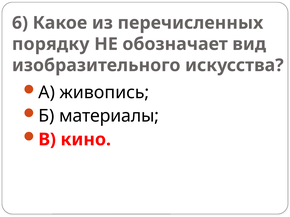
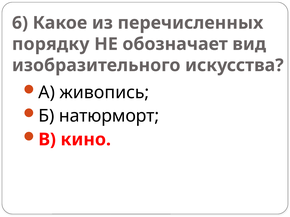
материалы: материалы -> натюрморт (109, 116)
